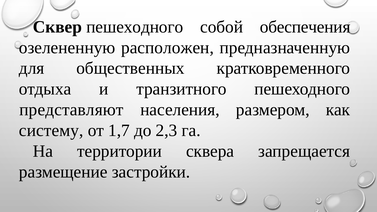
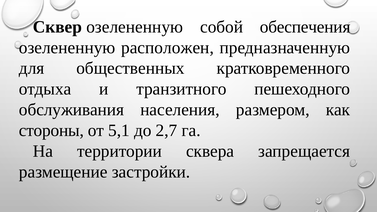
Сквер пешеходного: пешеходного -> озелененную (135, 27)
представляют: представляют -> обслуживания (72, 110)
систему: систему -> стороны (51, 130)
1,7: 1,7 -> 5,1 (119, 130)
2,3: 2,3 -> 2,7 (167, 130)
